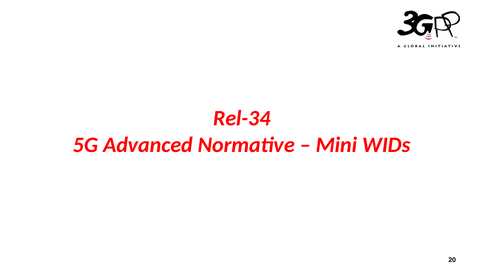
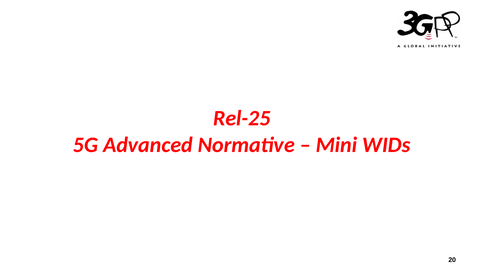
Rel-34: Rel-34 -> Rel-25 (242, 118)
